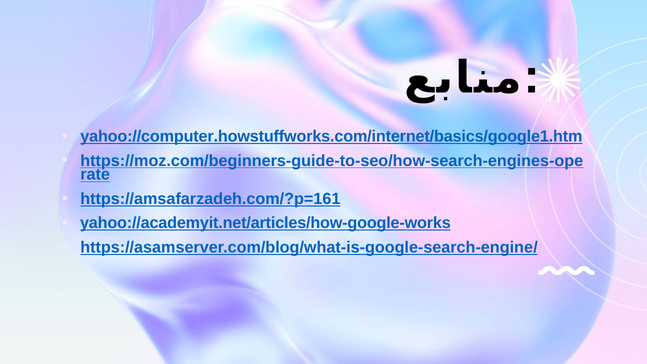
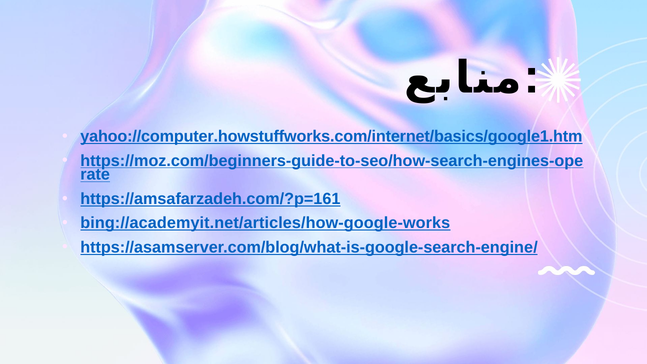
yahoo://academyit.net/articles/how-google-works: yahoo://academyit.net/articles/how-google-works -> bing://academyit.net/articles/how-google-works (265, 223)
